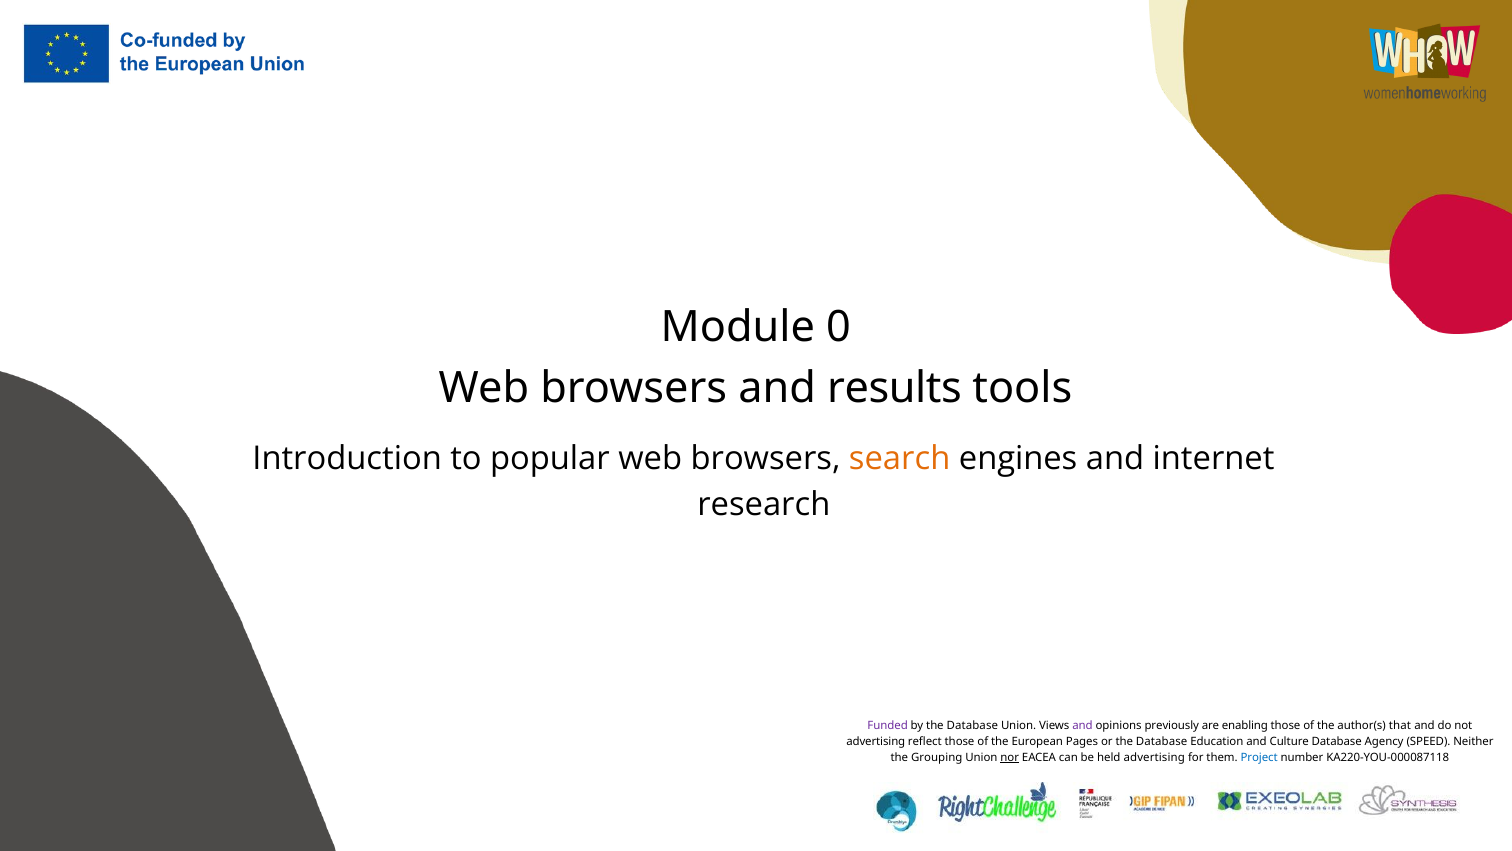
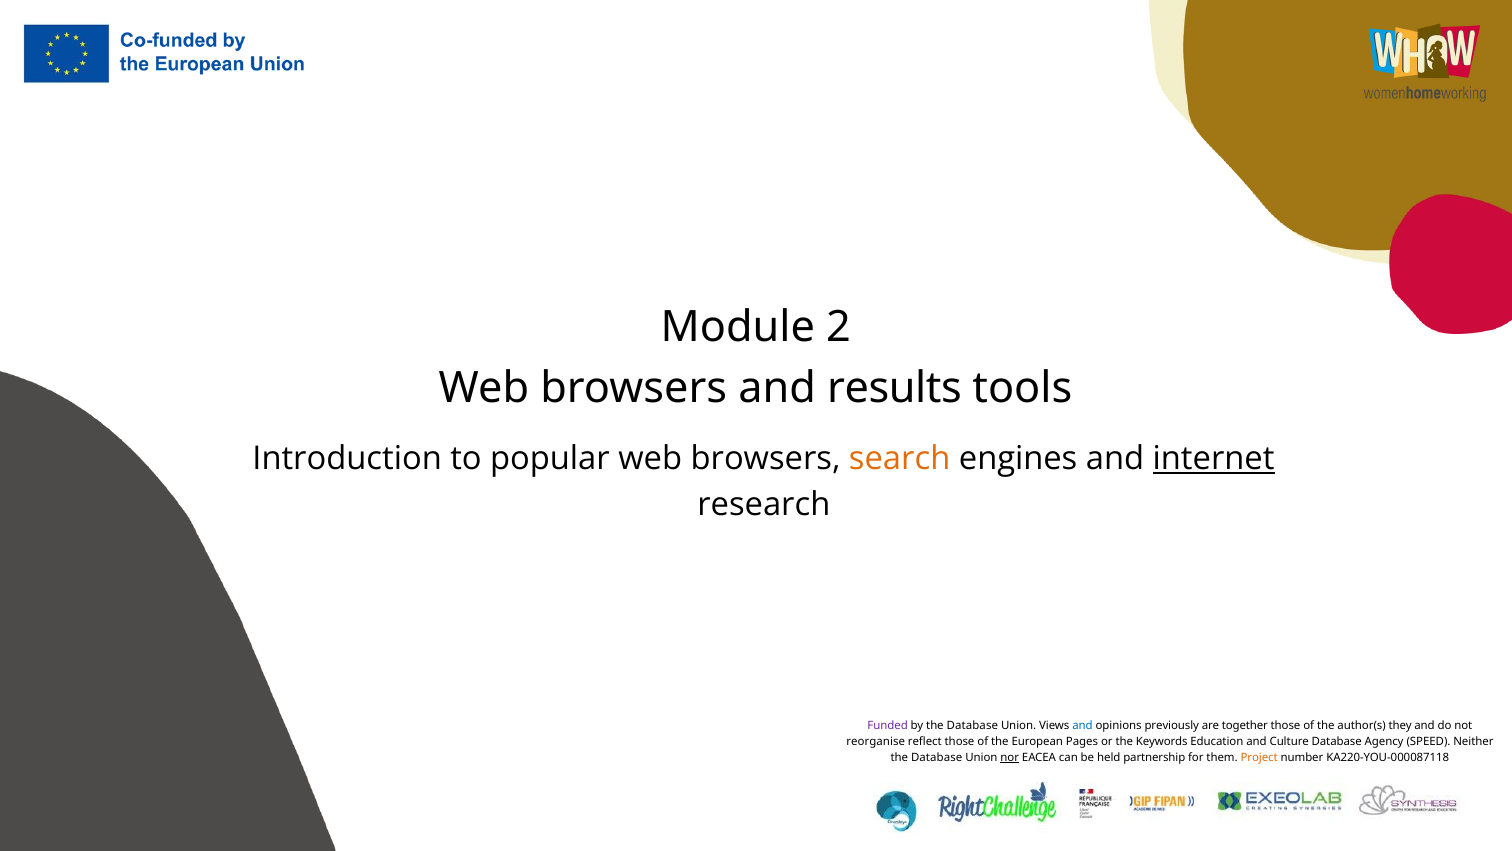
0: 0 -> 2 (839, 327)
internet underline: none -> present (1214, 458)
and colour: purple -> blue (1083, 725)
enabling: enabling -> together (1245, 725)
that: that -> they (1400, 725)
advertising: advertising -> reorganise (876, 741)
or the Database: Database -> Keywords (1162, 741)
Grouping: Grouping -> Database (937, 757)
held advertising: advertising -> partnership (1154, 757)
Project colour: blue -> orange (1259, 757)
